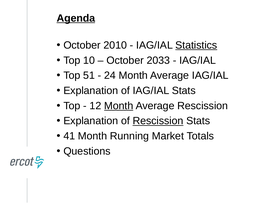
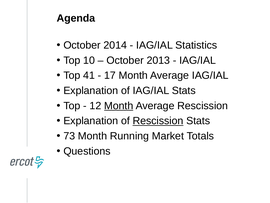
Agenda underline: present -> none (76, 18)
2010: 2010 -> 2014 (115, 45)
Statistics underline: present -> none (196, 45)
2033: 2033 -> 2013 (158, 60)
51: 51 -> 41 (89, 75)
24: 24 -> 17 (110, 75)
41: 41 -> 73 (69, 136)
